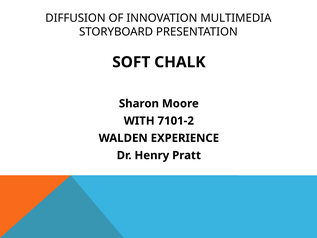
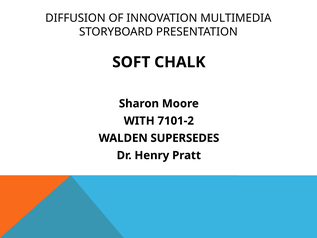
EXPERIENCE: EXPERIENCE -> SUPERSEDES (185, 138)
